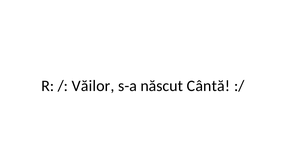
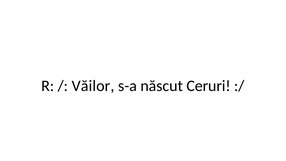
Cântă: Cântă -> Ceruri (209, 86)
